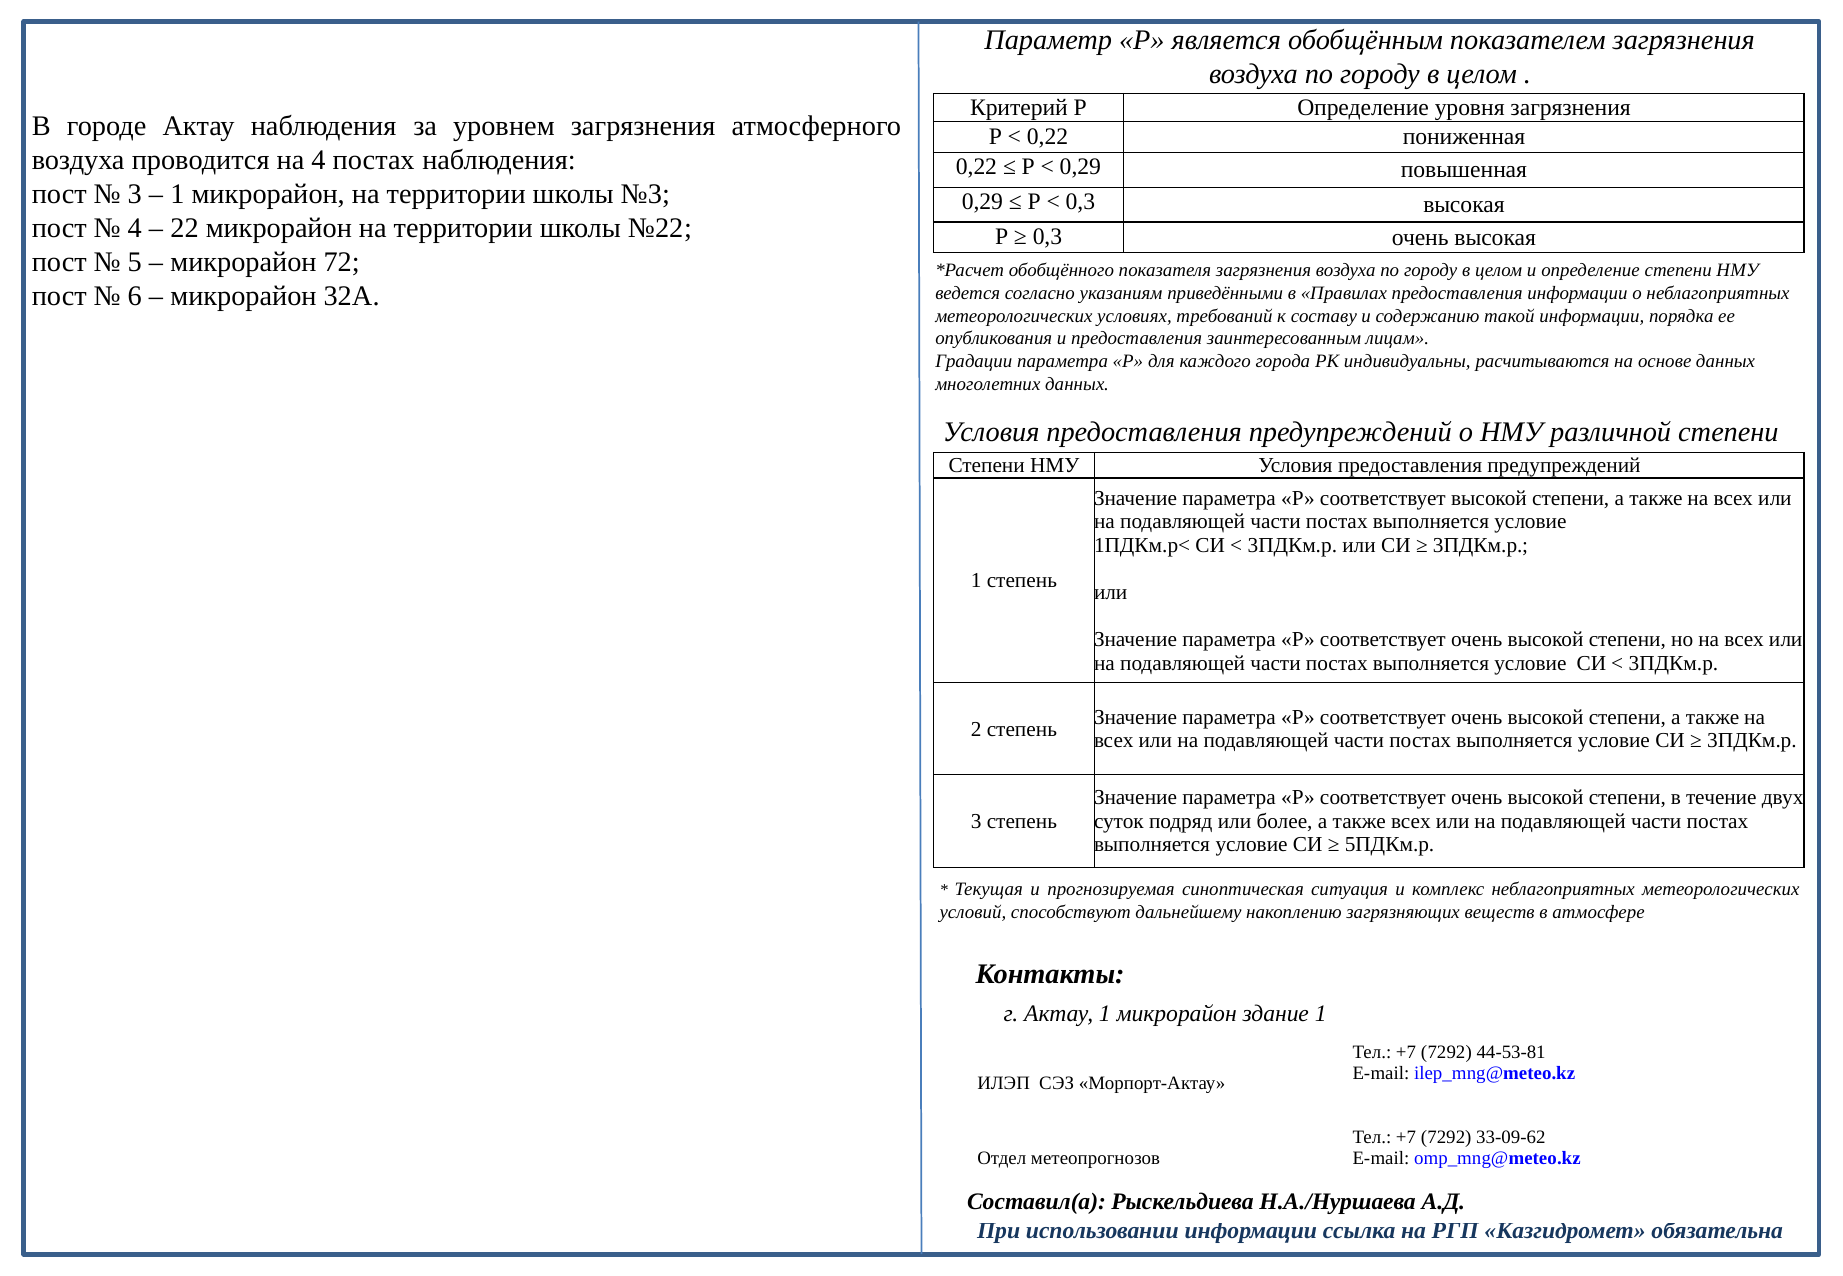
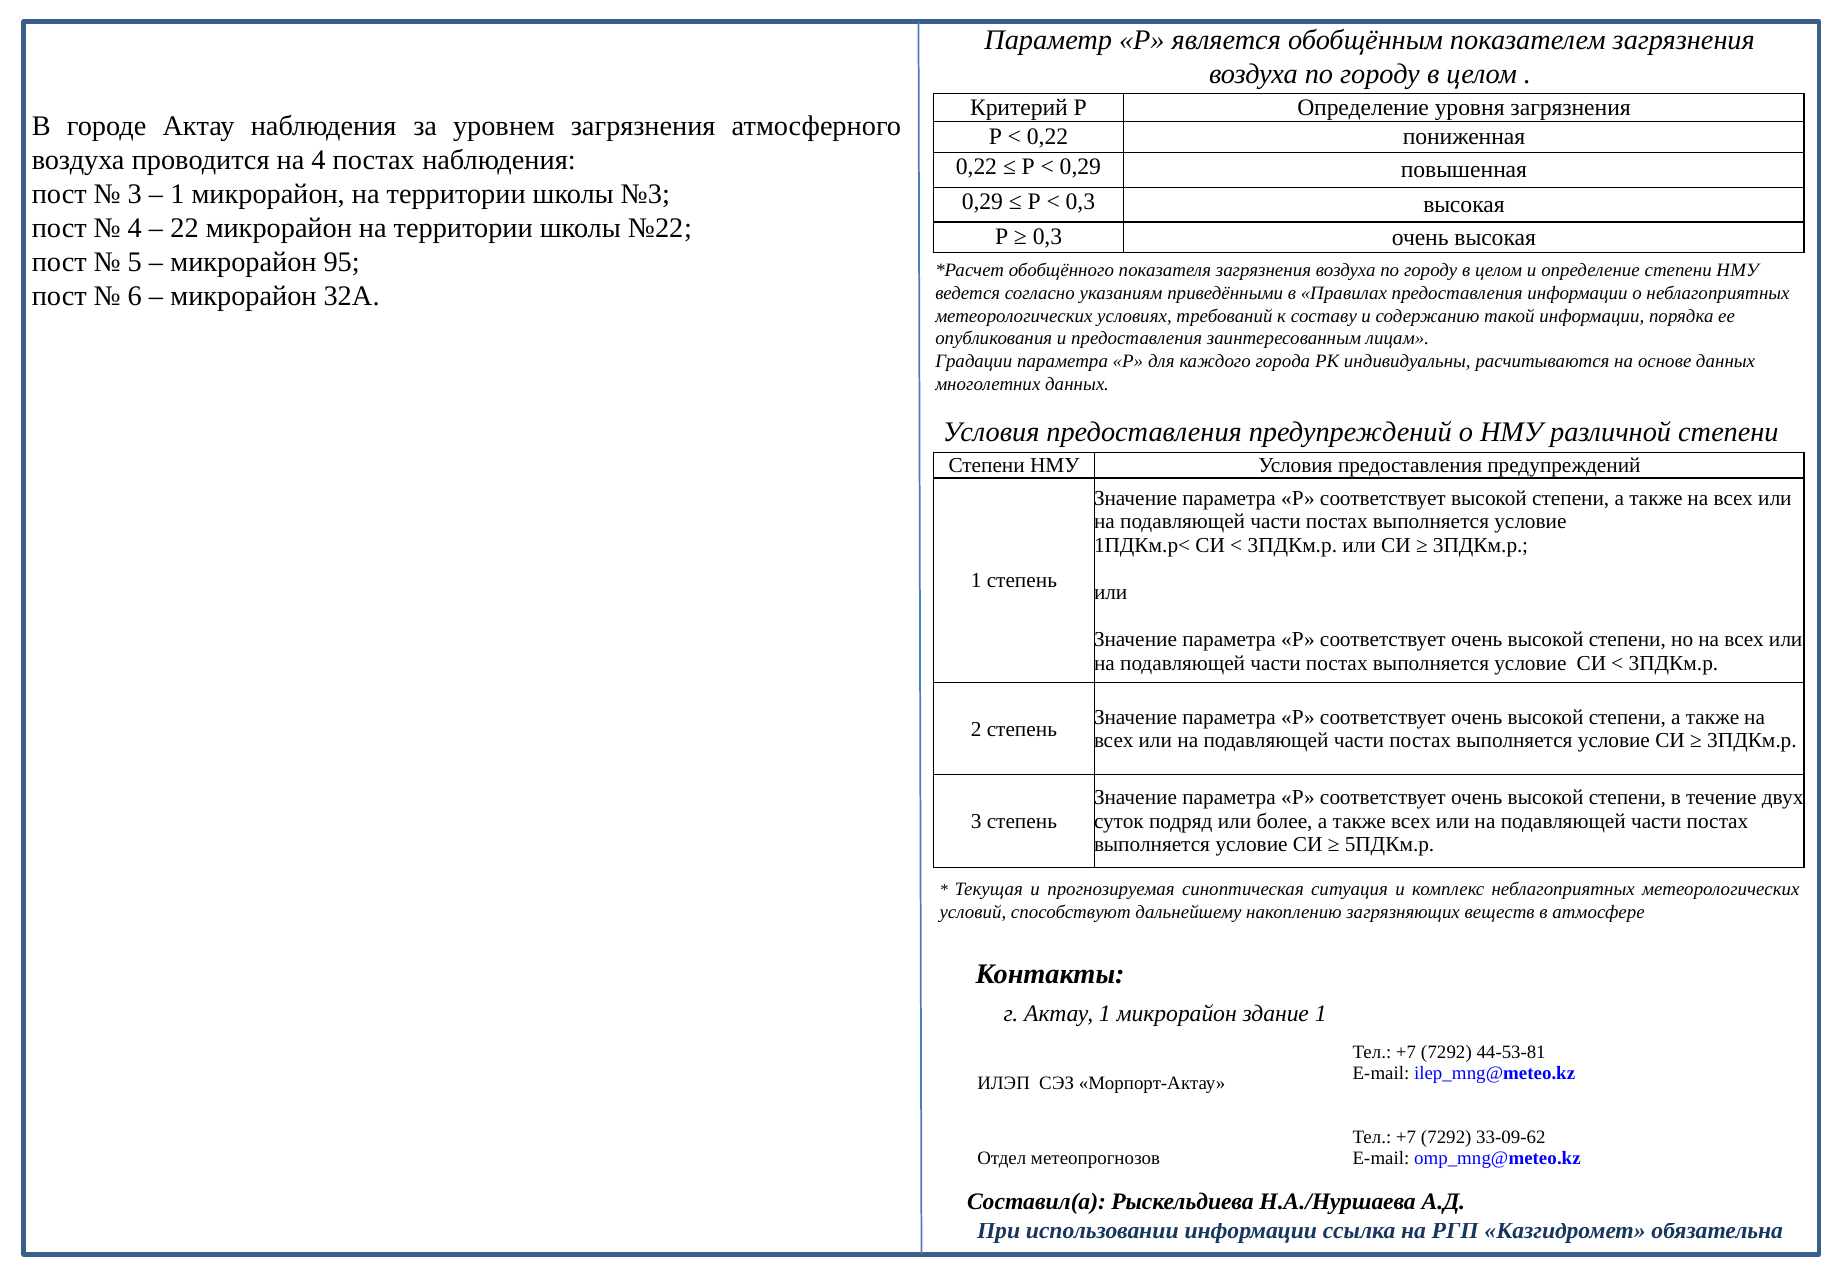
72: 72 -> 95 (342, 262)
